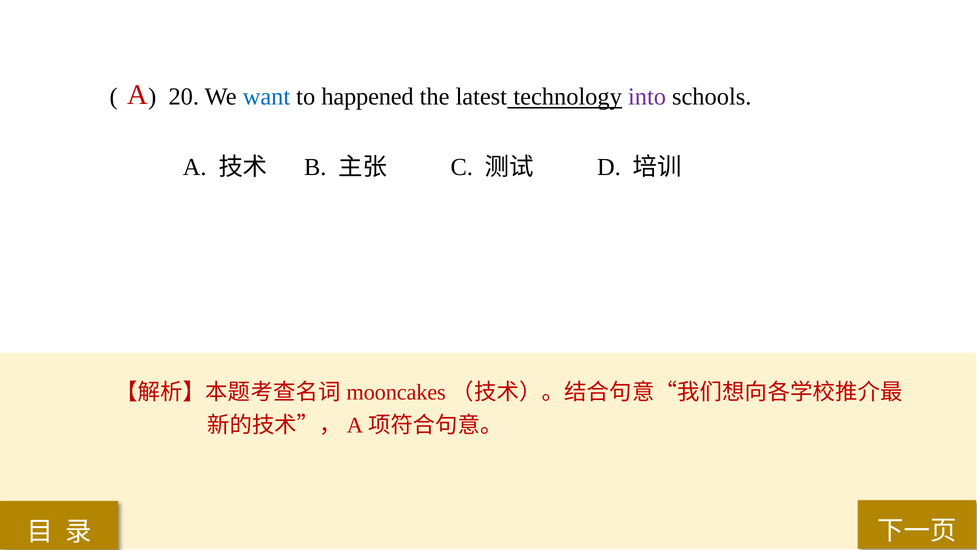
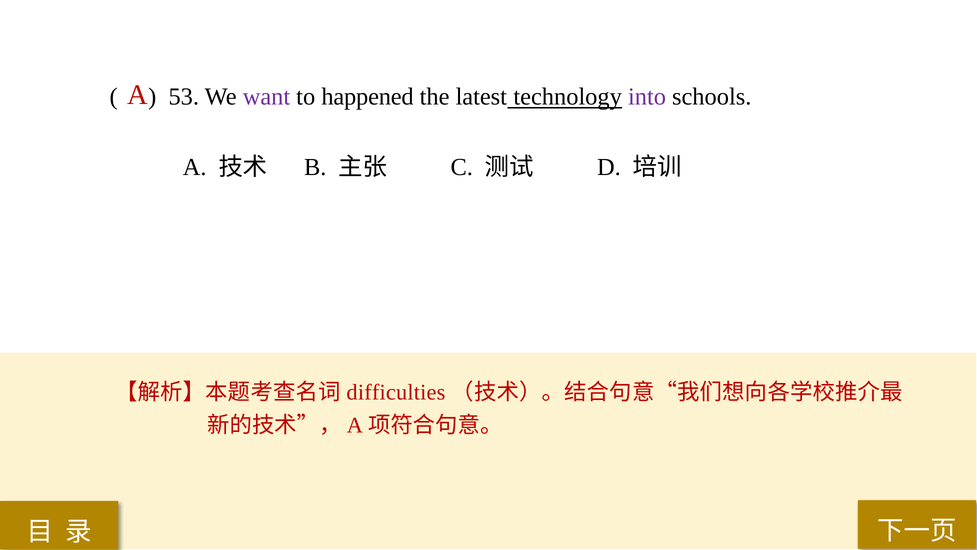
20: 20 -> 53 (184, 97)
want colour: blue -> purple (266, 97)
mooncakes: mooncakes -> difficulties (396, 392)
